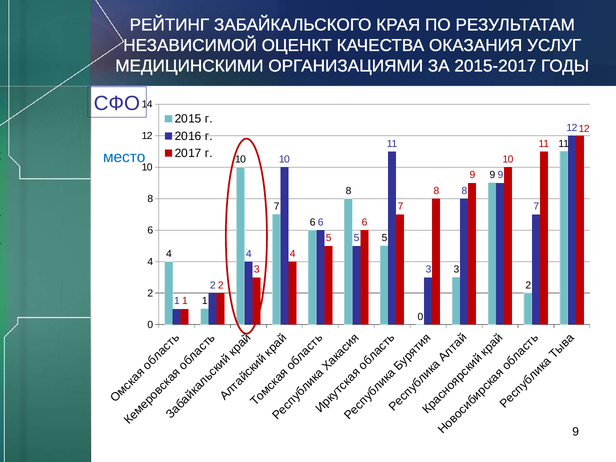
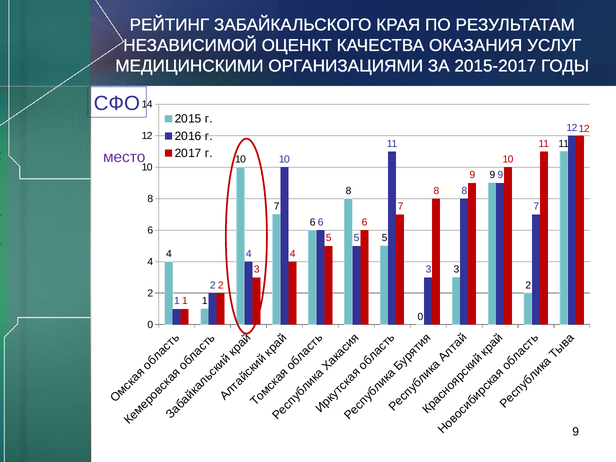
место colour: blue -> purple (124, 157)
